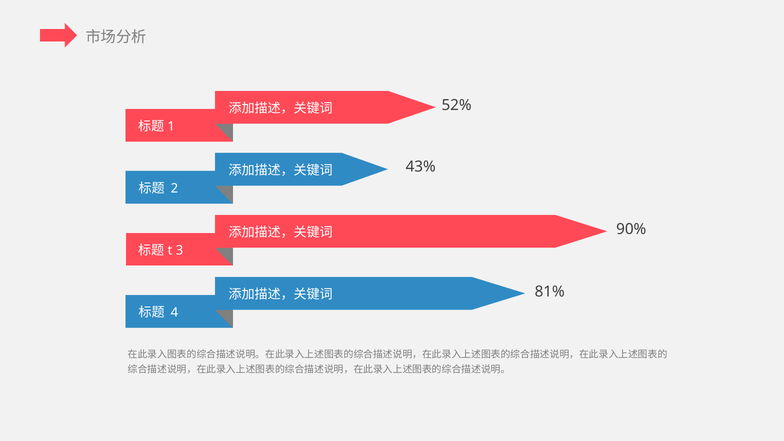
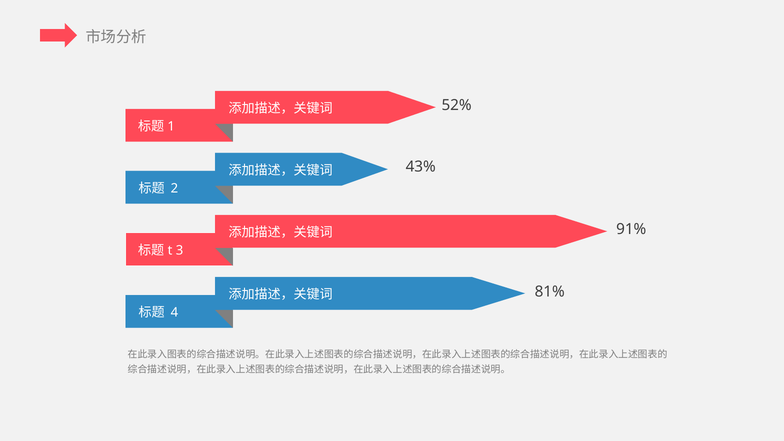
90%: 90% -> 91% (631, 229)
